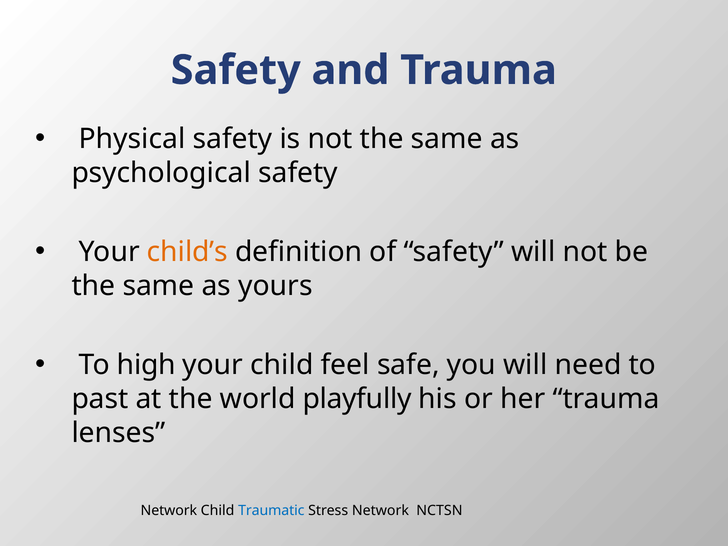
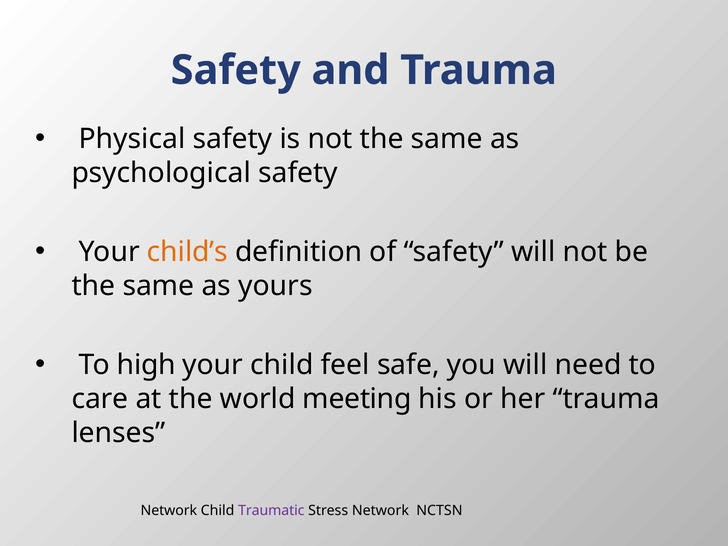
past: past -> care (100, 399)
playfully: playfully -> meeting (357, 399)
Traumatic colour: blue -> purple (271, 511)
